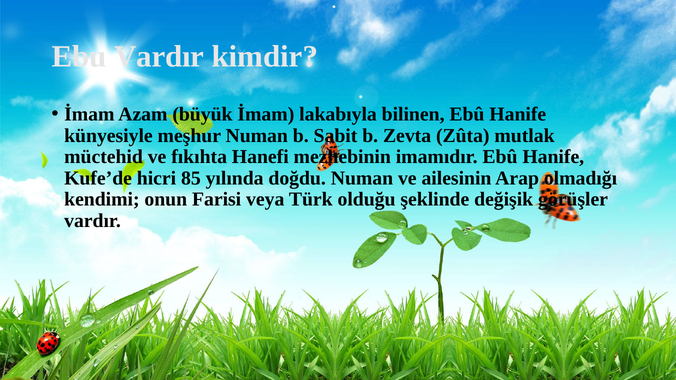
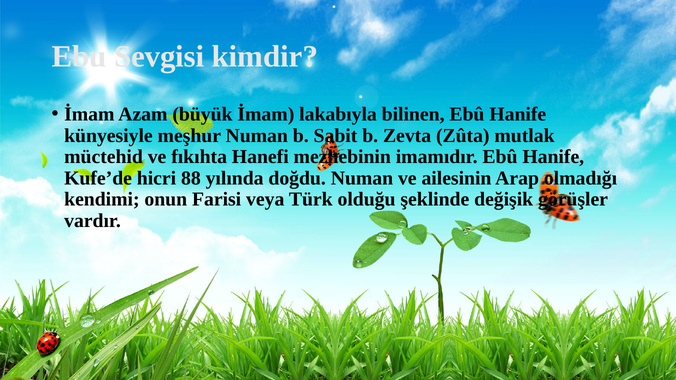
Ebu Vardır: Vardır -> Sevgisi (159, 57)
85: 85 -> 88 (191, 178)
